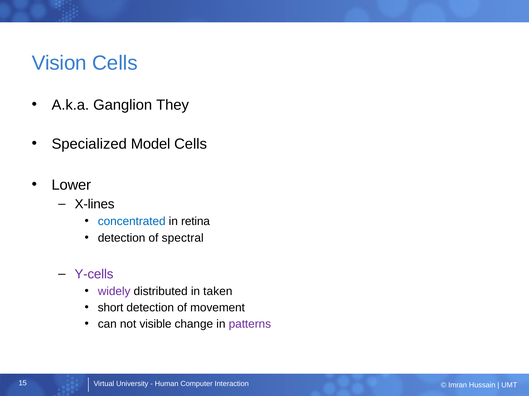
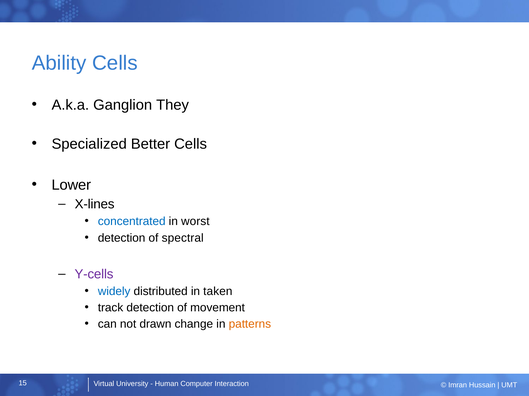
Vision: Vision -> Ability (59, 63)
Model: Model -> Better (151, 144)
retina: retina -> worst (195, 222)
widely colour: purple -> blue (114, 292)
short: short -> track (111, 308)
visible: visible -> drawn (155, 325)
patterns colour: purple -> orange (250, 325)
